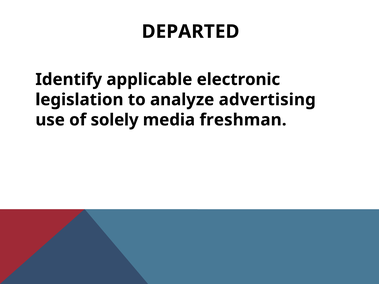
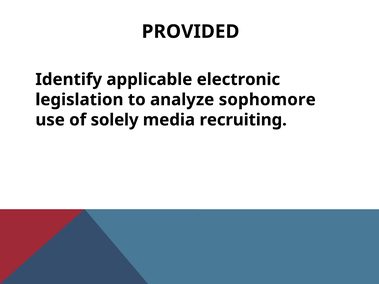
DEPARTED: DEPARTED -> PROVIDED (191, 32)
advertising: advertising -> sophomore (267, 100)
freshman: freshman -> recruiting (243, 120)
